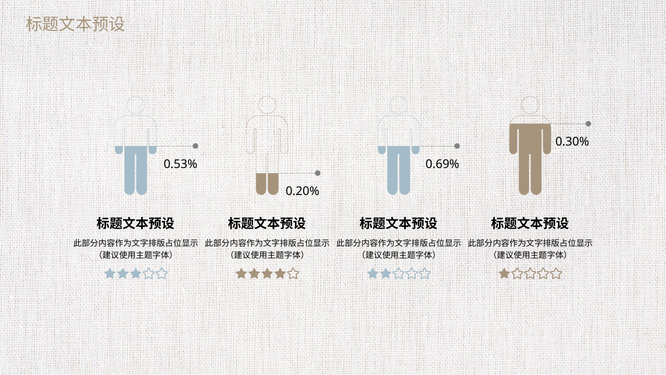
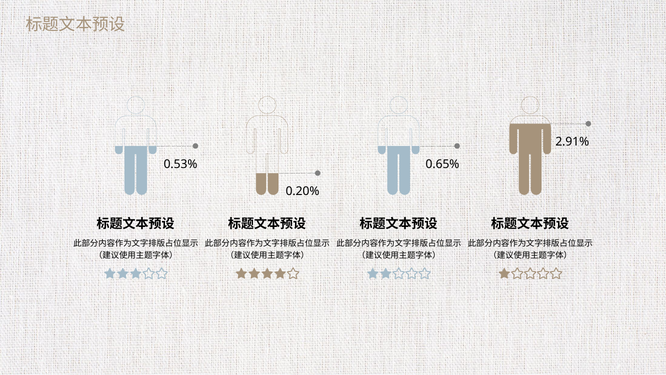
0.30%: 0.30% -> 2.91% (572, 142)
0.69%: 0.69% -> 0.65% (442, 164)
